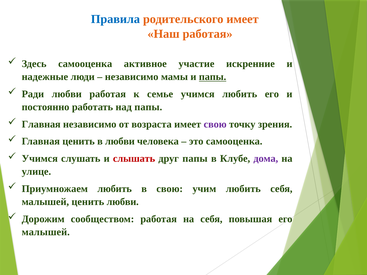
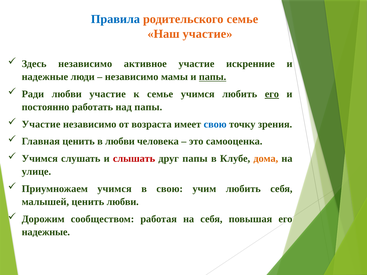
родительского имеет: имеет -> семье (242, 19)
Наш работая: работая -> участие (208, 34)
Здесь самооценка: самооценка -> независимо (85, 64)
любви работая: работая -> участие (108, 94)
его underline: none -> present (272, 94)
Главная: Главная -> Участие (41, 124)
свою colour: purple -> blue (215, 124)
дома colour: purple -> orange (266, 159)
Приумножаем любить: любить -> учимся (115, 189)
малышей: малышей -> надежные (46, 232)
